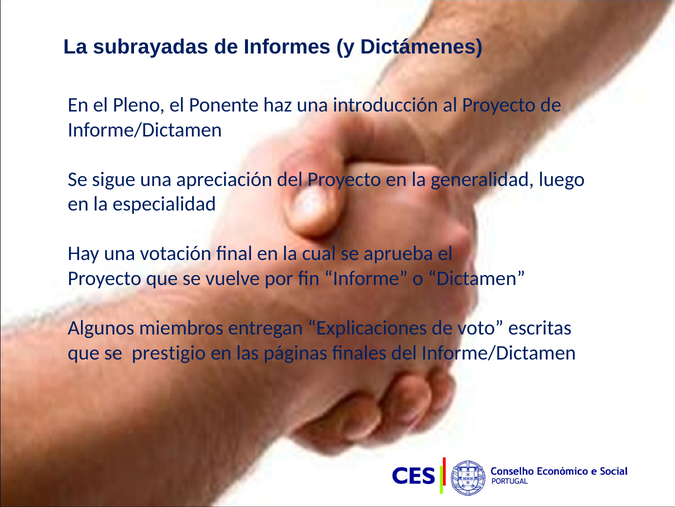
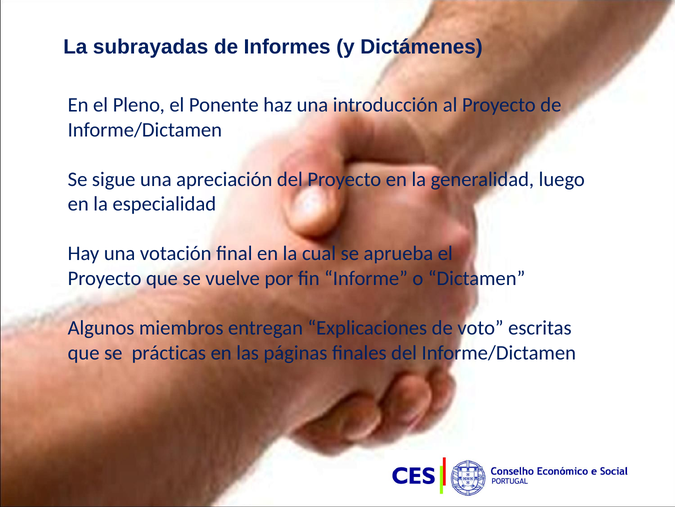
prestigio: prestigio -> prácticas (169, 352)
